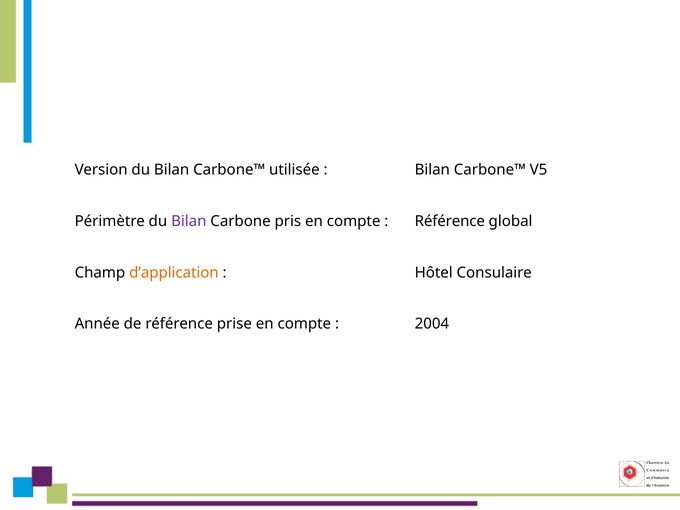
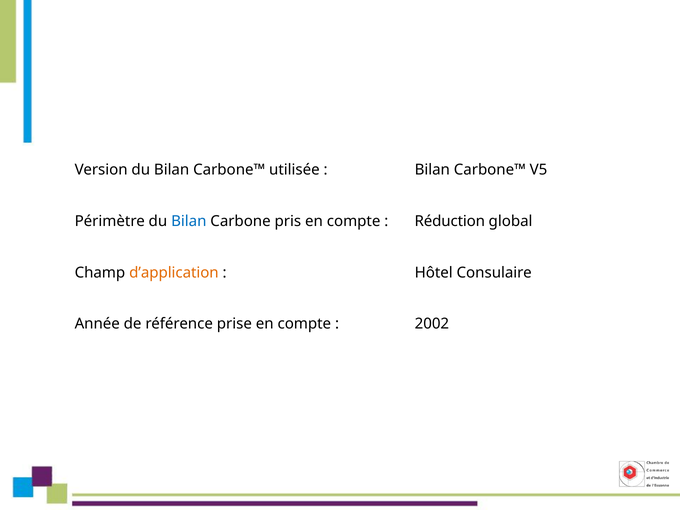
Bilan colour: purple -> blue (189, 221)
Référence: Référence -> Réduction (450, 221)
2004: 2004 -> 2002 (432, 324)
